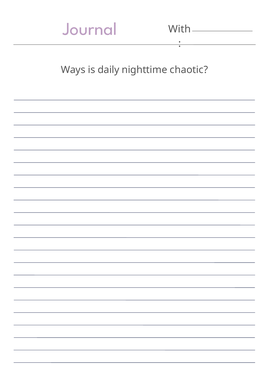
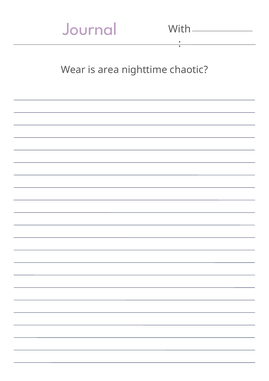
Ways: Ways -> Wear (73, 70)
daily: daily -> area (108, 70)
